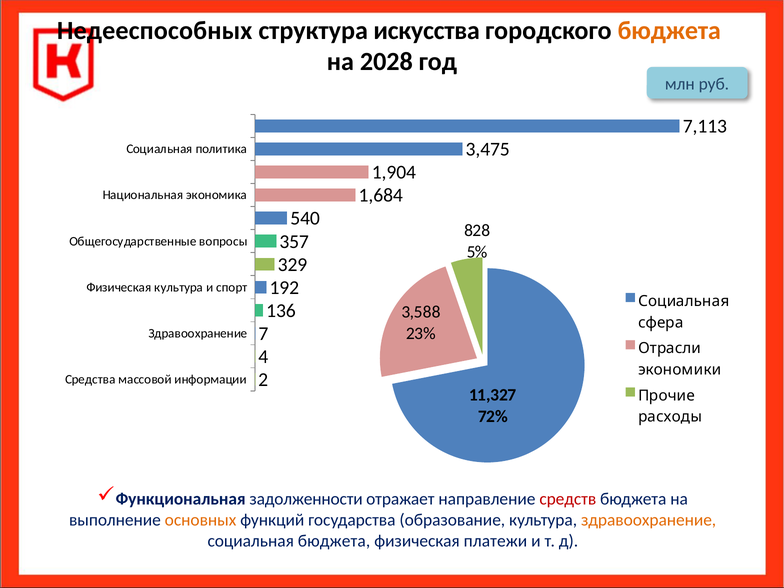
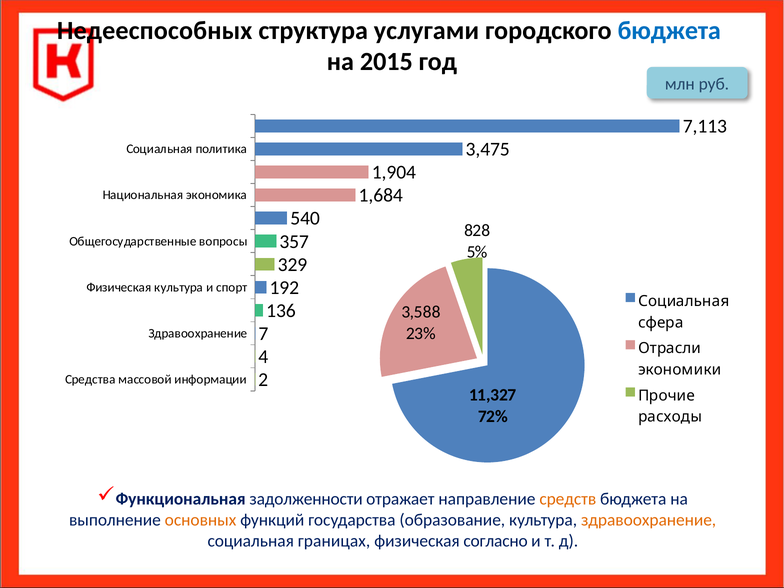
искусства: искусства -> услугами (426, 30)
бюджета colour: orange -> blue (669, 30)
2028: 2028 -> 2015 (386, 62)
средств colour: red -> orange (568, 499)
социальная бюджета: бюджета -> границах (334, 541)
платежи: платежи -> согласно (496, 541)
